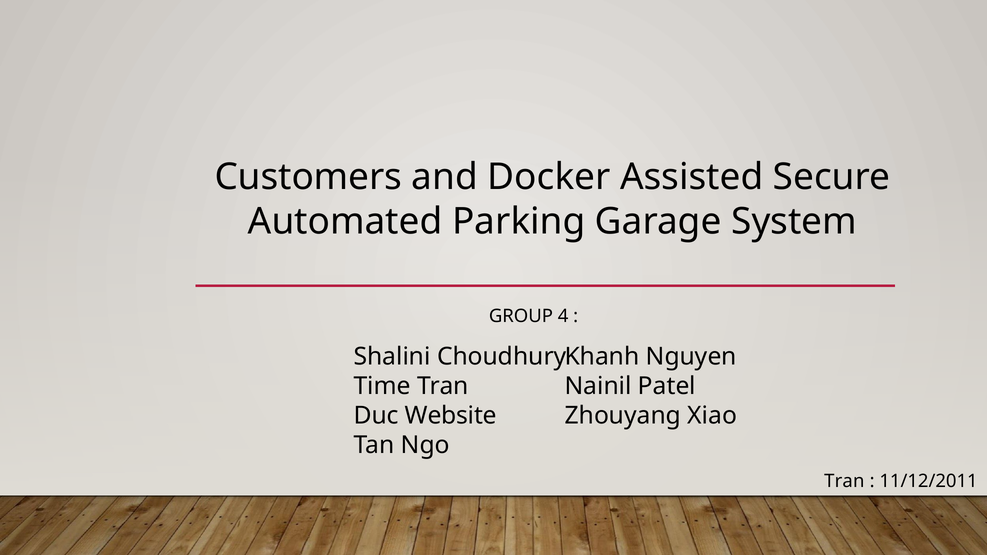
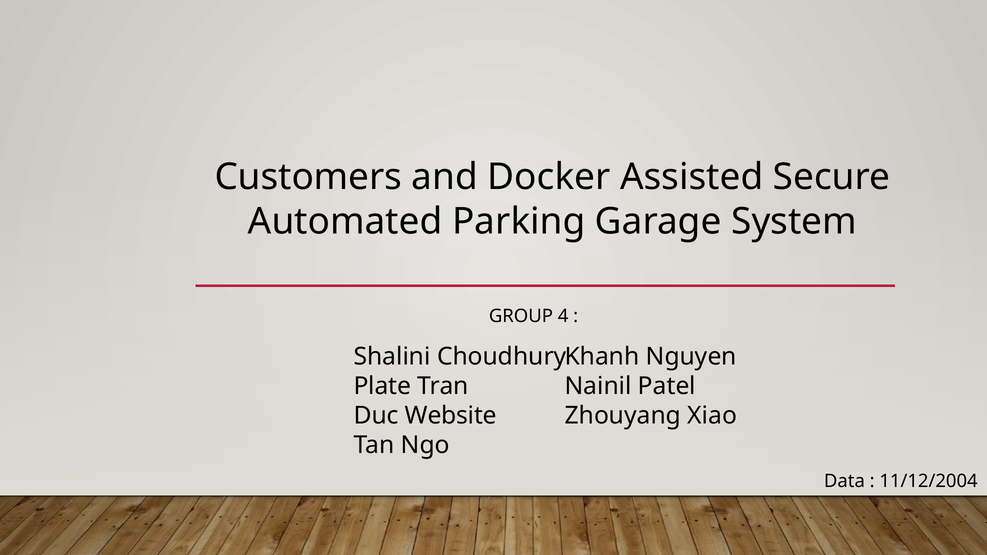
Time: Time -> Plate (382, 386)
Tran: Tran -> Data (844, 481)
11/12/2011: 11/12/2011 -> 11/12/2004 (929, 481)
